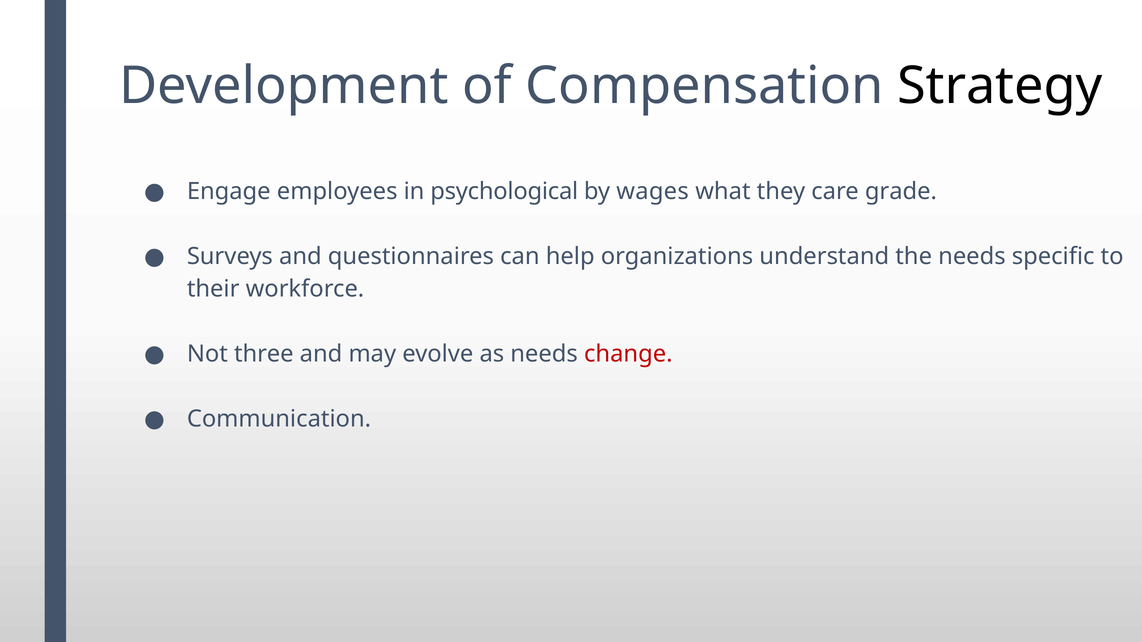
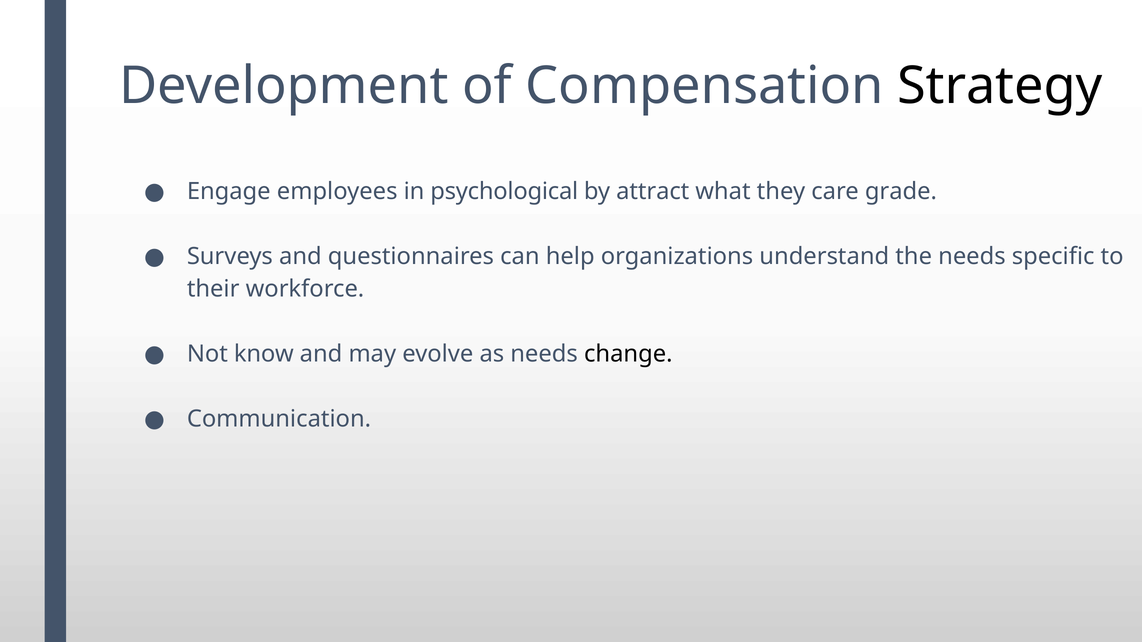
wages: wages -> attract (653, 192)
three: three -> know (264, 354)
change colour: red -> black (628, 354)
